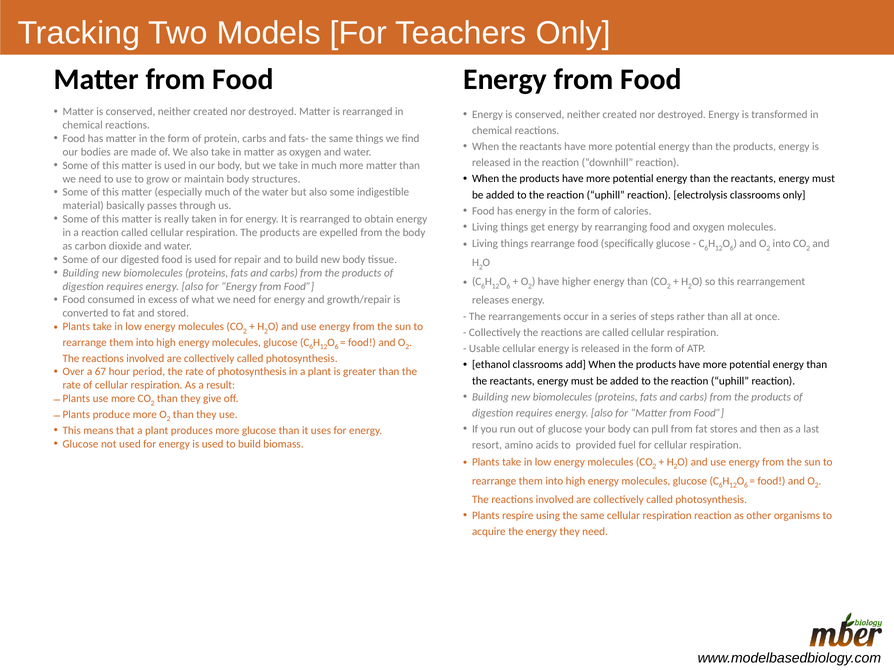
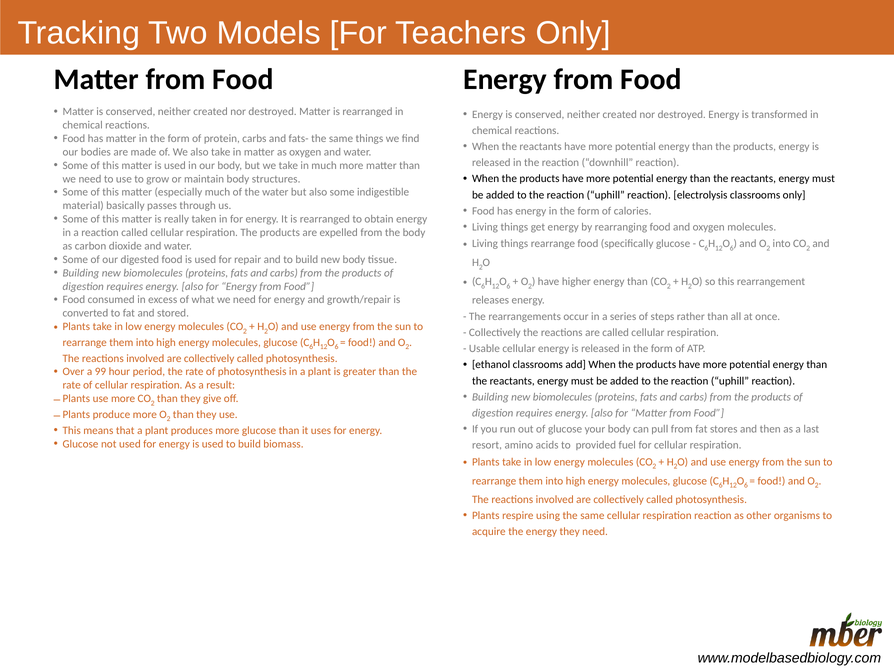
67: 67 -> 99 (100, 372)
